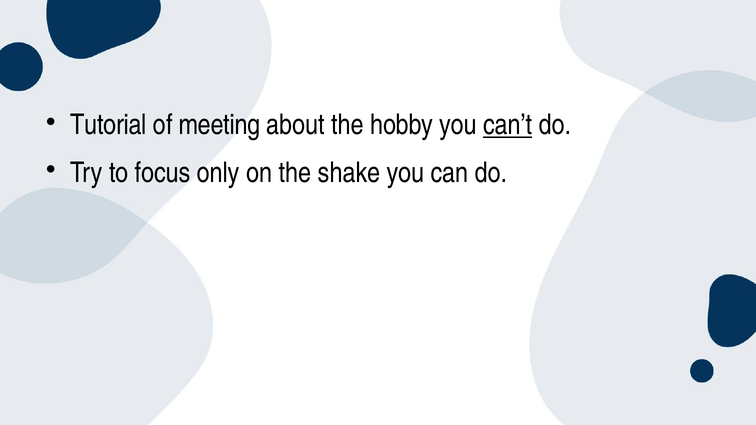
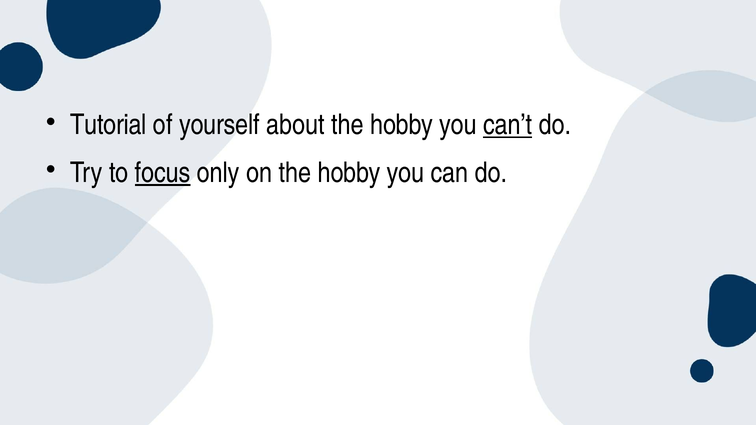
meeting: meeting -> yourself (219, 125)
focus underline: none -> present (163, 173)
on the shake: shake -> hobby (349, 173)
